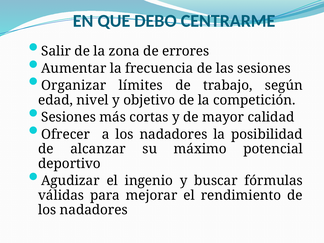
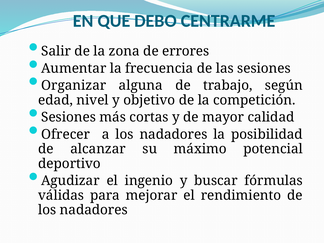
límites: límites -> alguna (141, 85)
